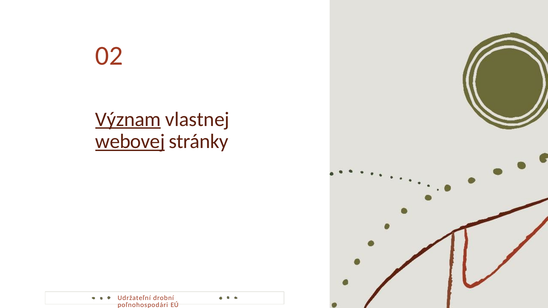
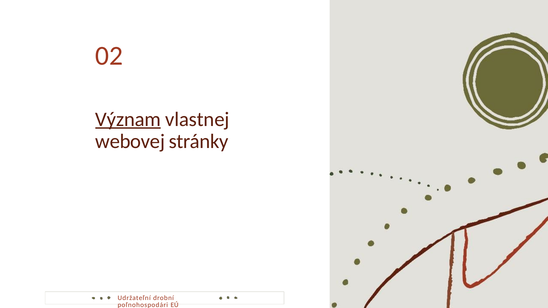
webovej underline: present -> none (130, 142)
